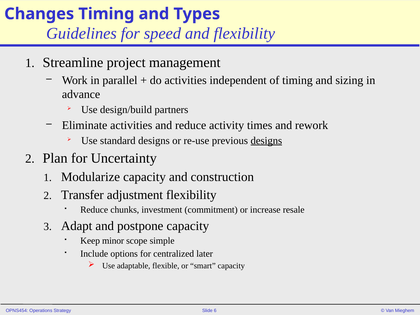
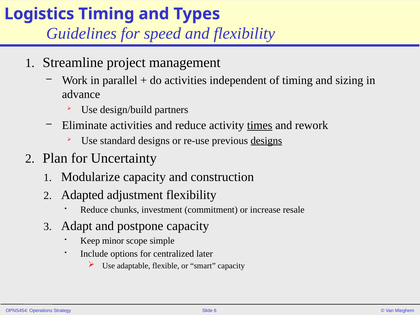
Changes: Changes -> Logistics (39, 14)
times underline: none -> present (260, 125)
Transfer: Transfer -> Adapted (82, 195)
